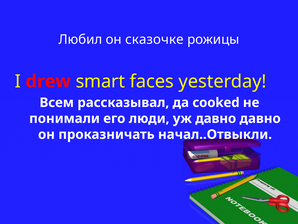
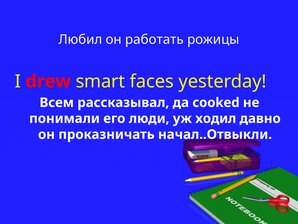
сказочке: сказочке -> работать (154, 39)
уж давно: давно -> ходил (216, 118)
